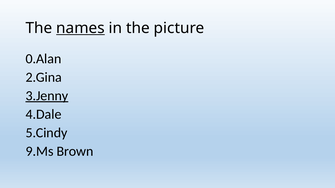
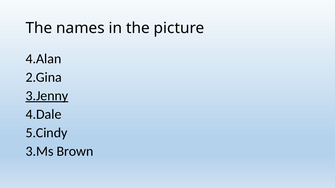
names underline: present -> none (80, 28)
0.Alan: 0.Alan -> 4.Alan (43, 59)
9.Ms: 9.Ms -> 3.Ms (40, 152)
